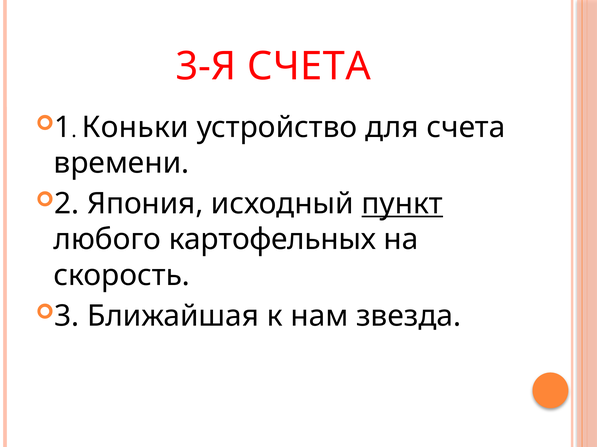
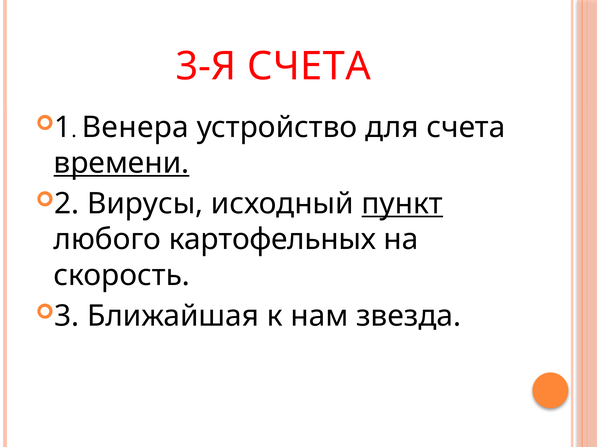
Коньки: Коньки -> Венера (135, 127)
времени underline: none -> present (121, 163)
Япония: Япония -> Вирусы (145, 204)
